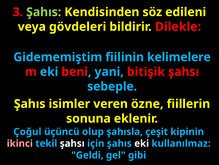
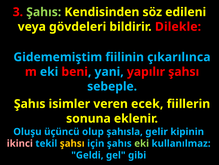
kelimelere: kelimelere -> çıkarılınca (179, 57)
bitişik: bitişik -> yapılır (146, 71)
özne: özne -> ecek (147, 103)
Çoğul: Çoğul -> Oluşu (27, 131)
çeşit: çeşit -> gelir (157, 131)
şahsı colour: white -> yellow (72, 143)
eki colour: white -> light green (142, 143)
